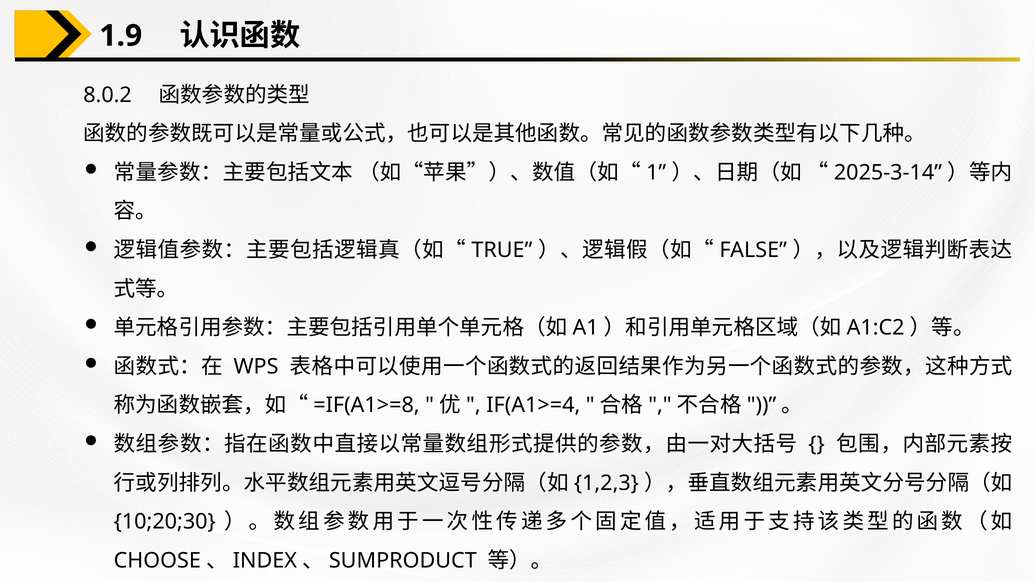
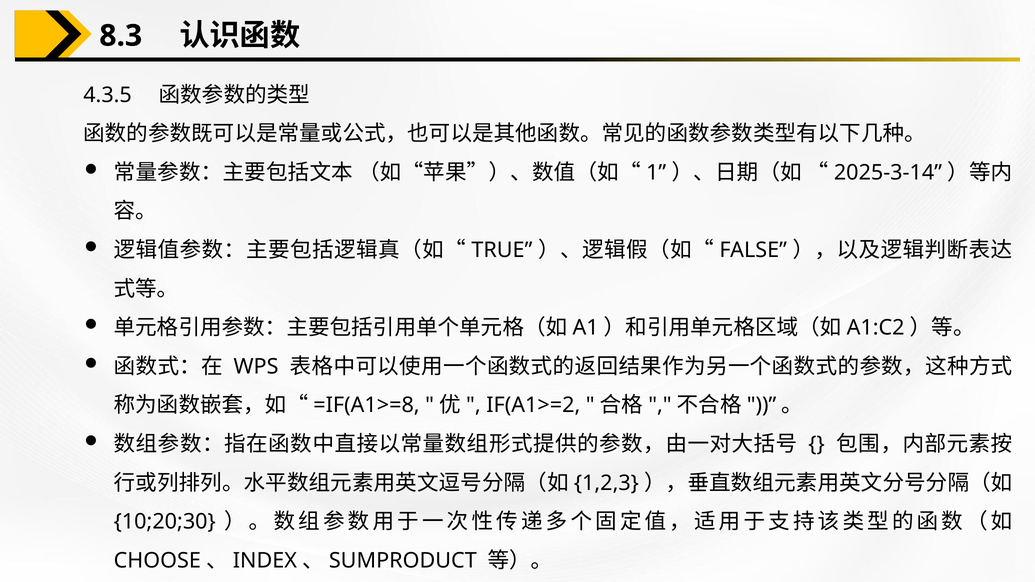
1.9: 1.9 -> 8.3 (121, 36)
8.0.2: 8.0.2 -> 4.3.5 (108, 95)
IF(A1>=4: IF(A1>=4 -> IF(A1>=2 (533, 405)
